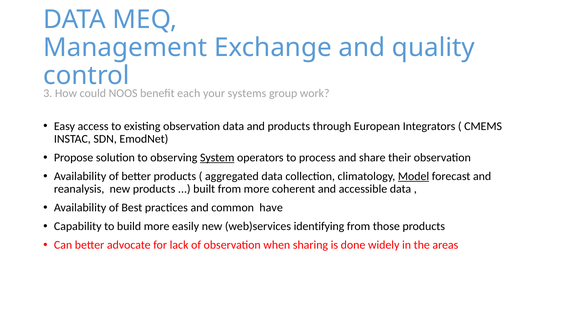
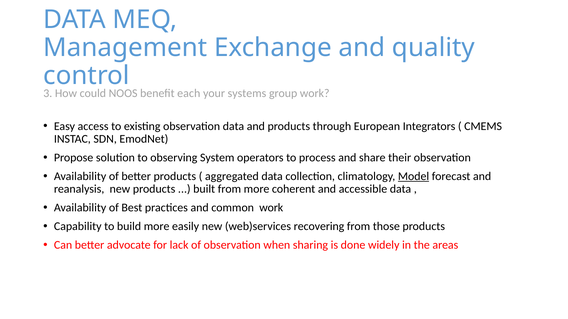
System underline: present -> none (217, 158)
common have: have -> work (271, 208)
identifying: identifying -> recovering (319, 227)
